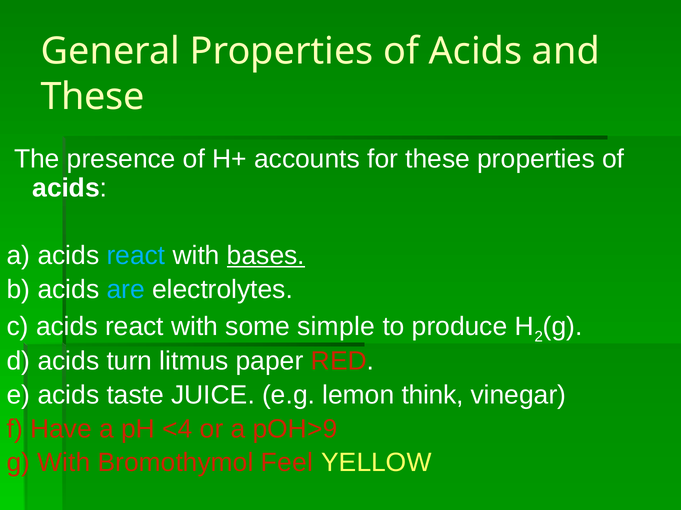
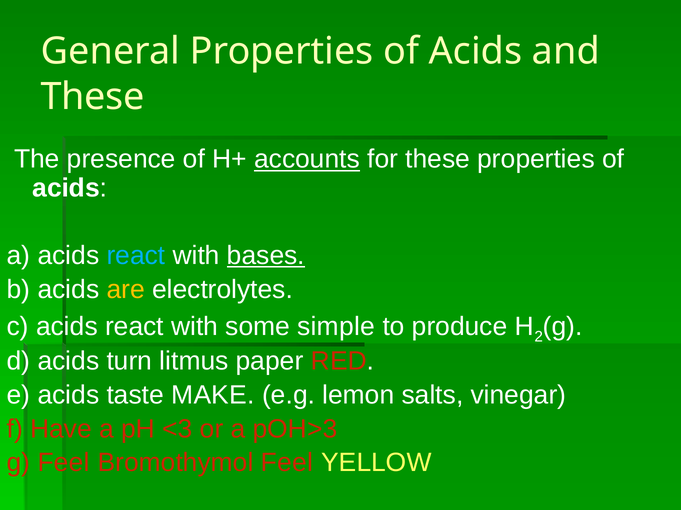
accounts underline: none -> present (307, 159)
are colour: light blue -> yellow (126, 290)
JUICE: JUICE -> MAKE (213, 395)
think: think -> salts (433, 395)
<4: <4 -> <3 (177, 429)
pOH>9: pOH>9 -> pOH>3 (295, 429)
g With: With -> Feel (64, 463)
